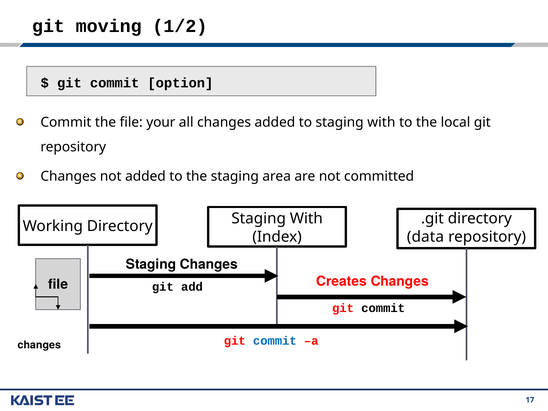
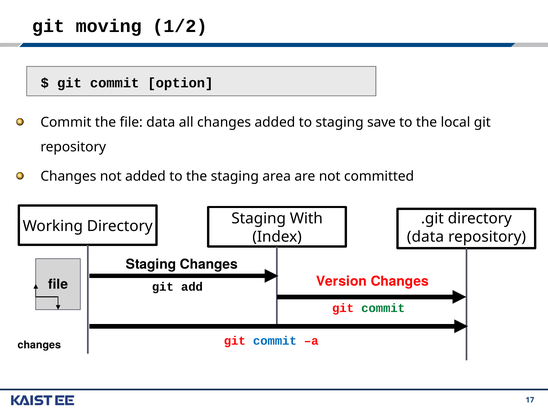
file your: your -> data (161, 122)
to staging with: with -> save (381, 122)
Creates: Creates -> Version (341, 281)
commit colour: black -> green (383, 308)
